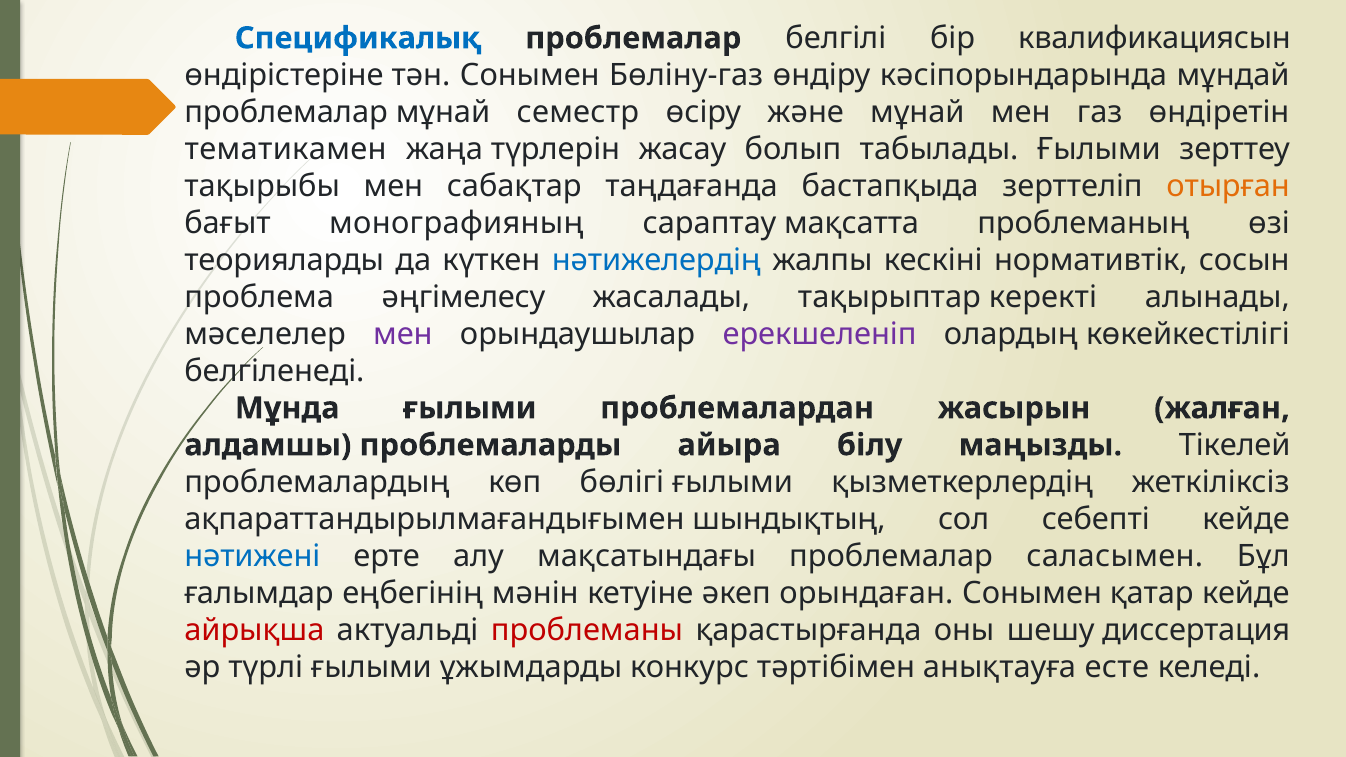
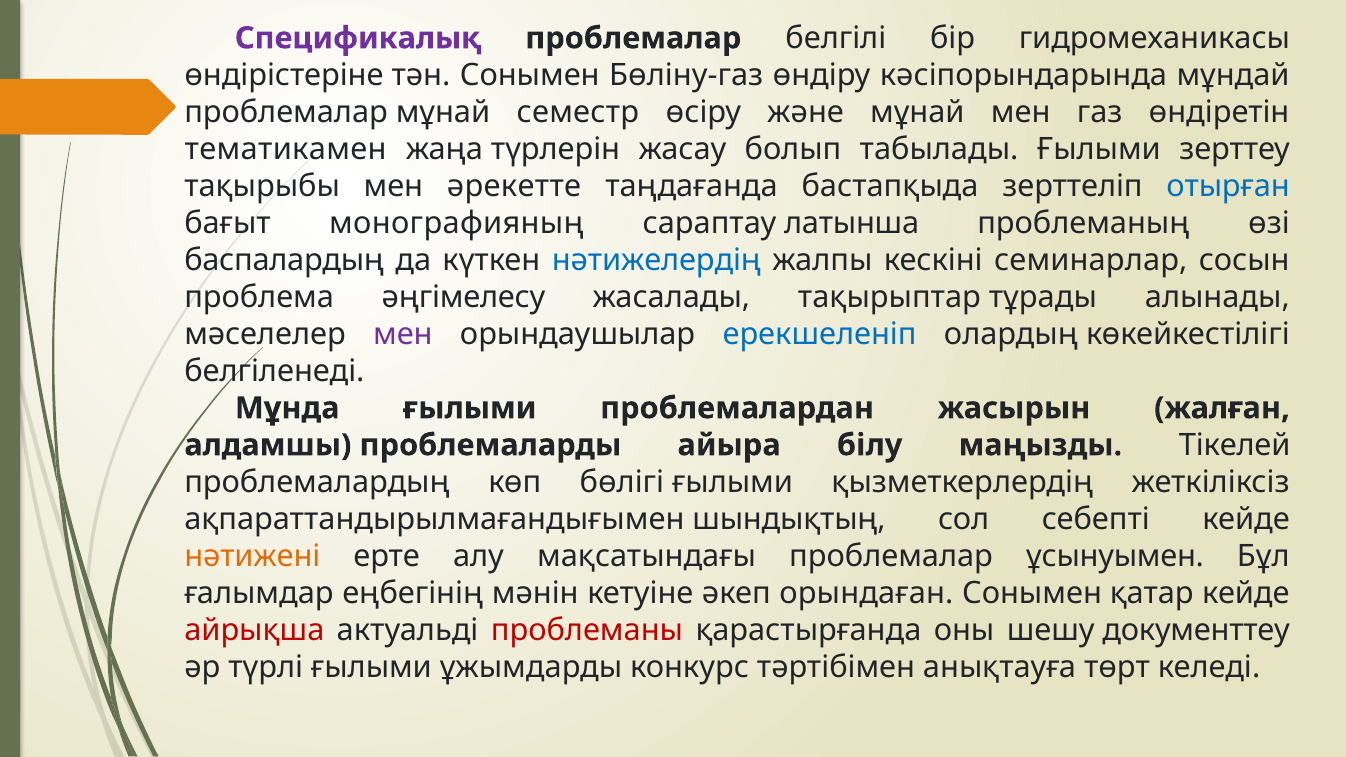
Спецификалық colour: blue -> purple (358, 38)
квалификациясын: квалификациясын -> гидромеханикасы (1154, 38)
сабақтар: сабақтар -> әрекетте (514, 186)
отырған colour: orange -> blue (1228, 186)
мақсатта: мақсатта -> латынша (852, 223)
теорияларды: теорияларды -> баспалардың (284, 260)
нормативтік: нормативтік -> семинарлар (1091, 260)
керекті: керекті -> тұрады (1043, 297)
ерекшеленіп colour: purple -> blue (820, 334)
нәтижені colour: blue -> orange (252, 556)
саласымен: саласымен -> ұсынуымен (1115, 556)
диссертация: диссертация -> документтеу (1196, 630)
есте: есте -> төрт (1117, 667)
